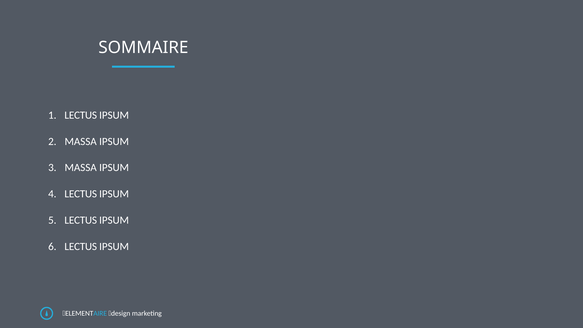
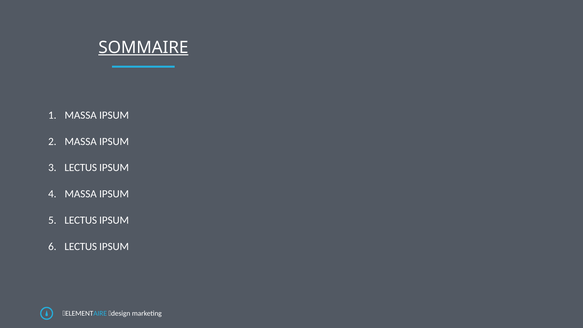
SOMMAIRE underline: none -> present (143, 48)
LECTUS: LECTUS -> MASSA (81, 115)
MASSA: MASSA -> LECTUS (81, 168)
LECTUS: LECTUS -> MASSA (81, 194)
